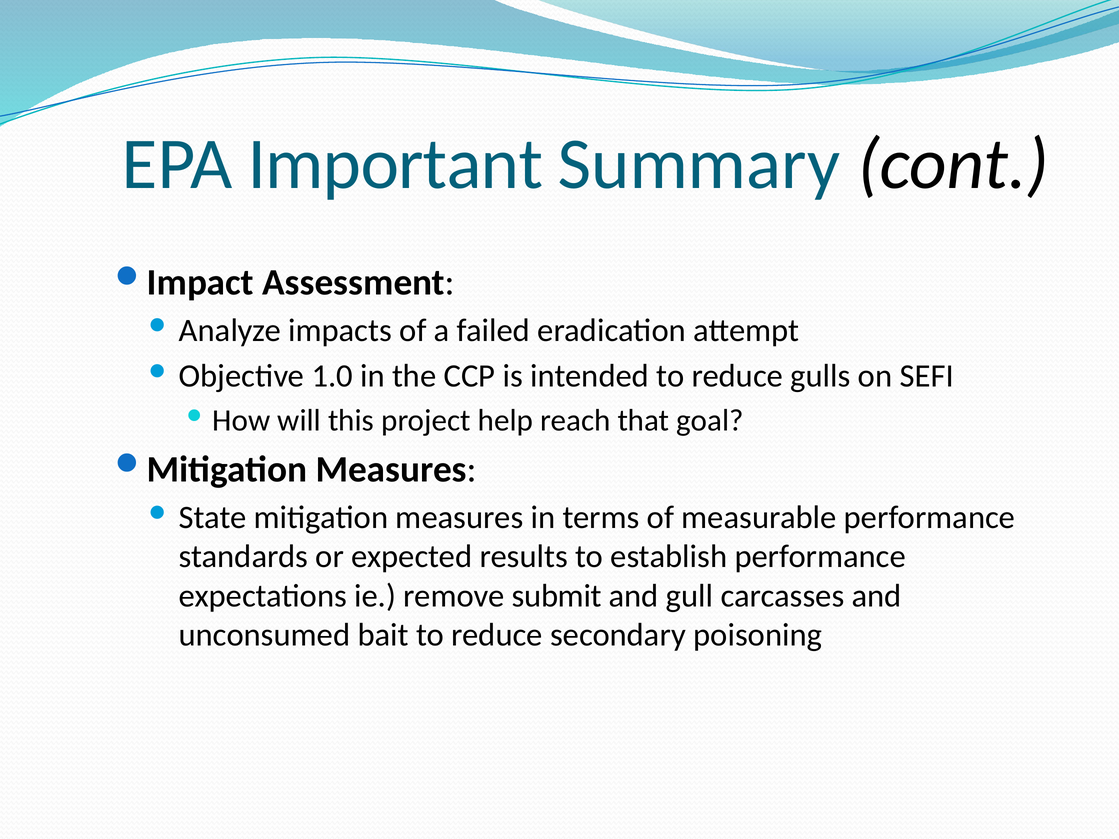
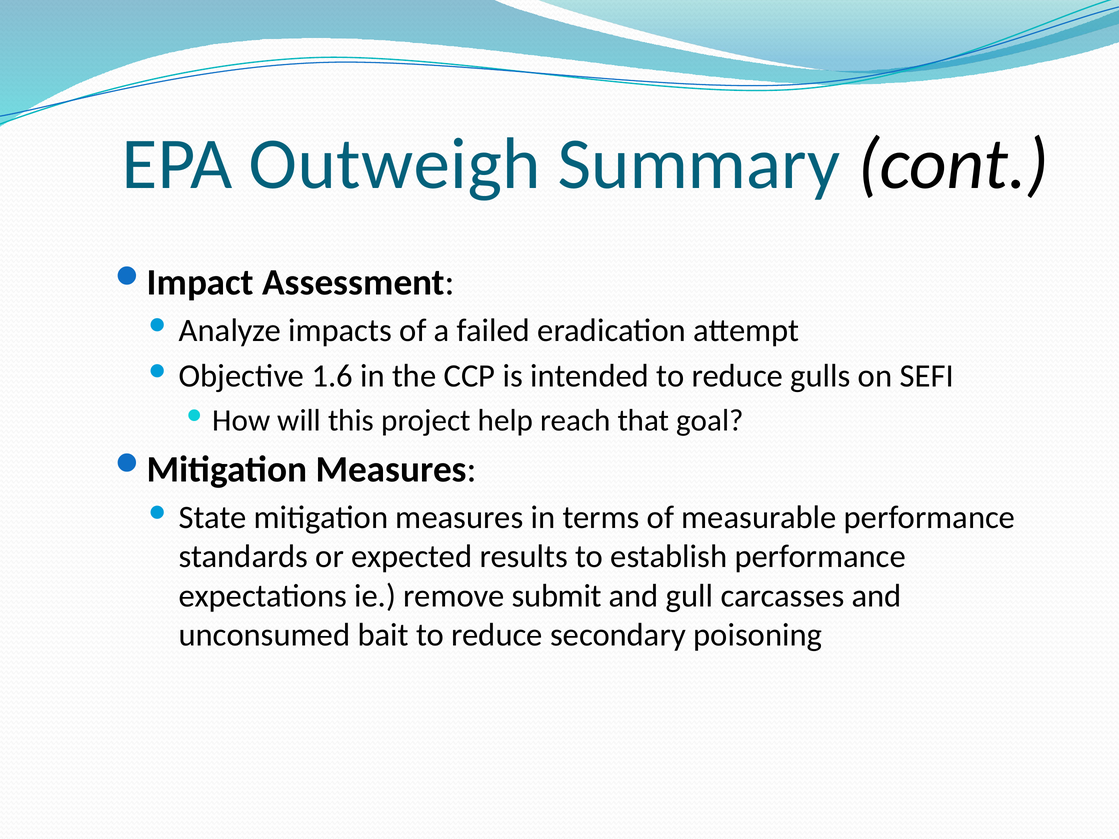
Important: Important -> Outweigh (395, 164)
1.0: 1.0 -> 1.6 (332, 376)
